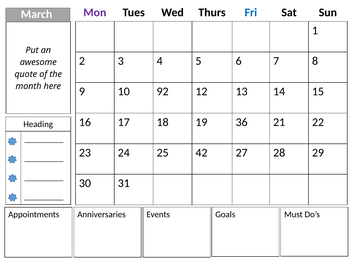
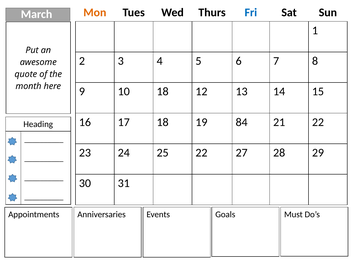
Mon colour: purple -> orange (95, 13)
10 92: 92 -> 18 (163, 92)
36: 36 -> 84 (242, 122)
25 42: 42 -> 22 (201, 153)
